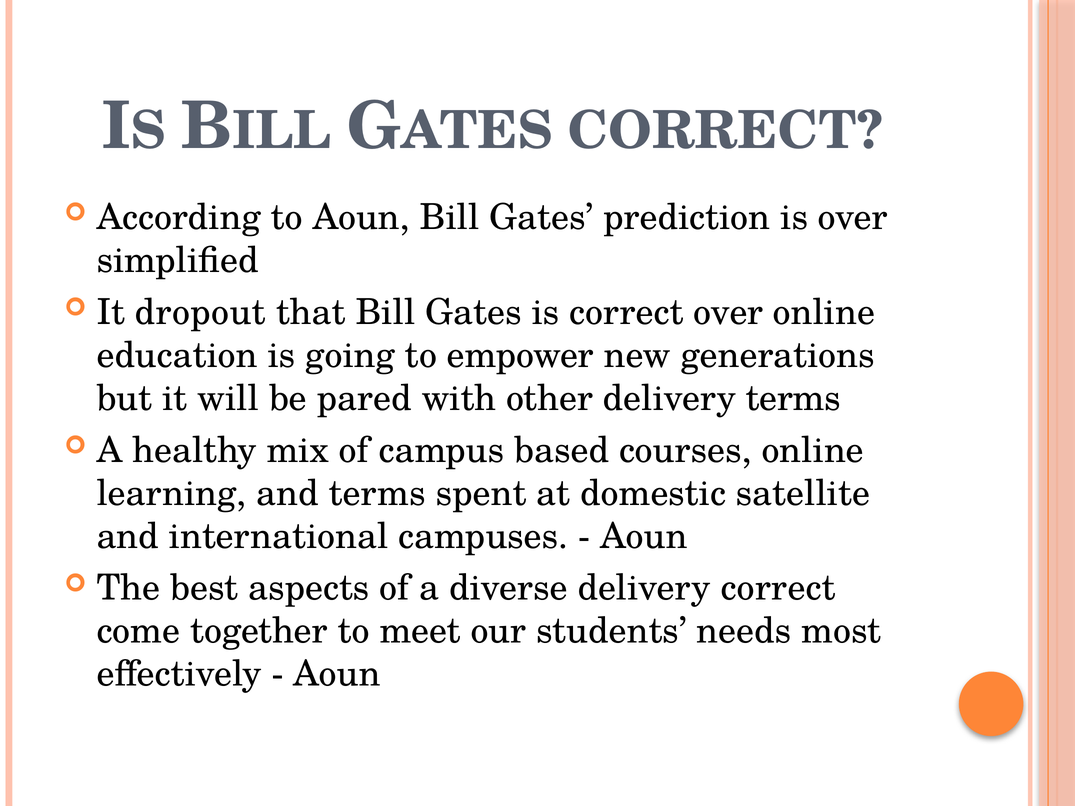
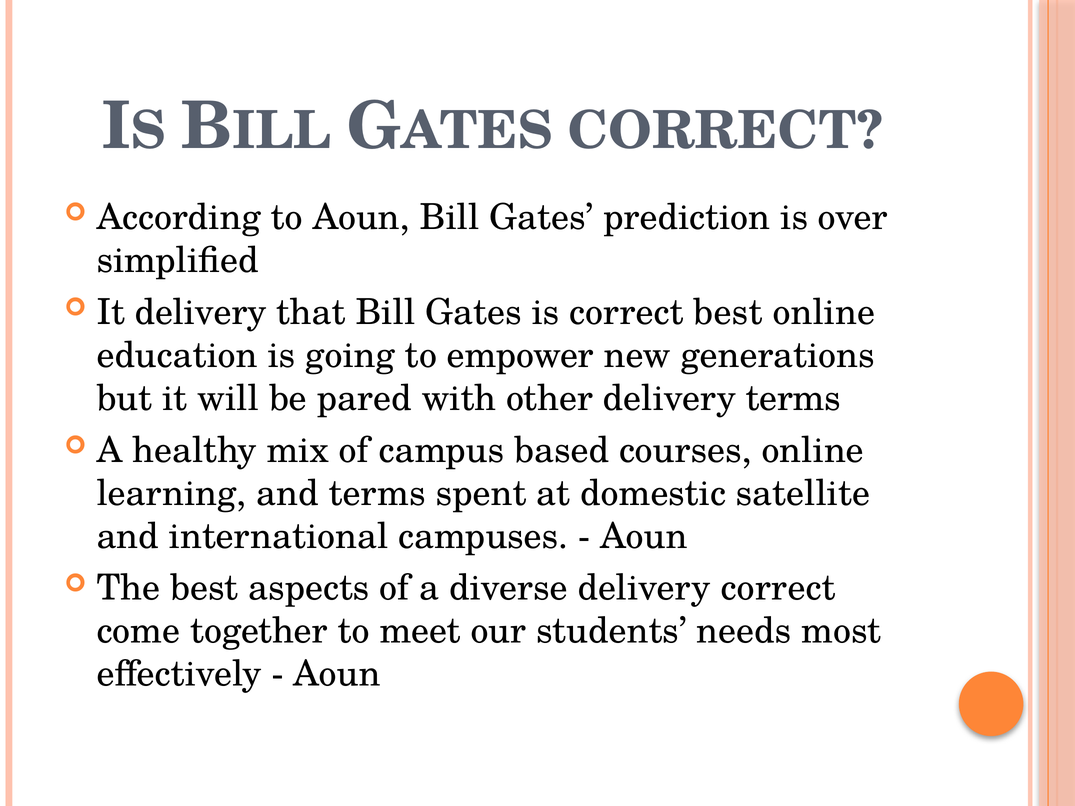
It dropout: dropout -> delivery (201, 312)
correct over: over -> best (728, 312)
